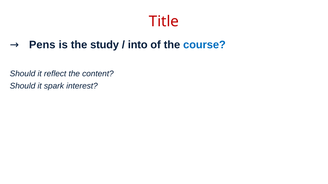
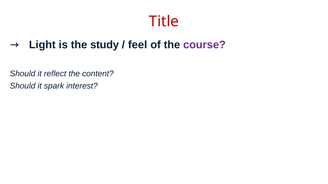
Pens: Pens -> Light (42, 45)
into: into -> feel (138, 45)
course colour: blue -> purple (204, 45)
